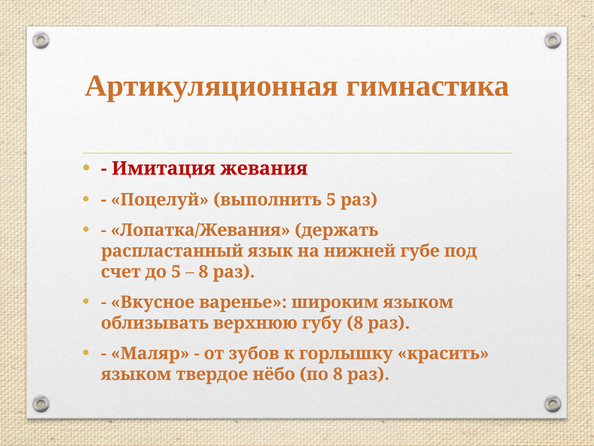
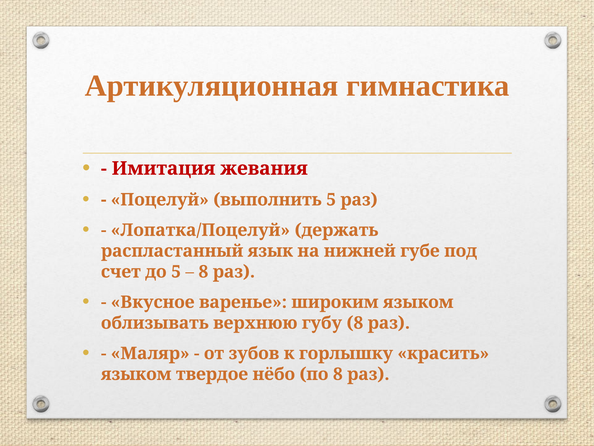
Лопатка/Жевания: Лопатка/Жевания -> Лопатка/Поцелуй (200, 230)
